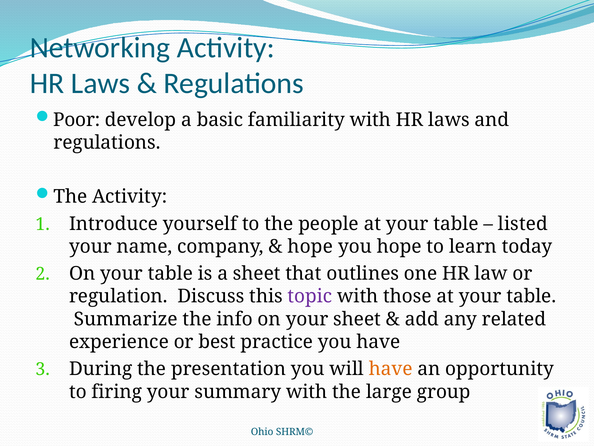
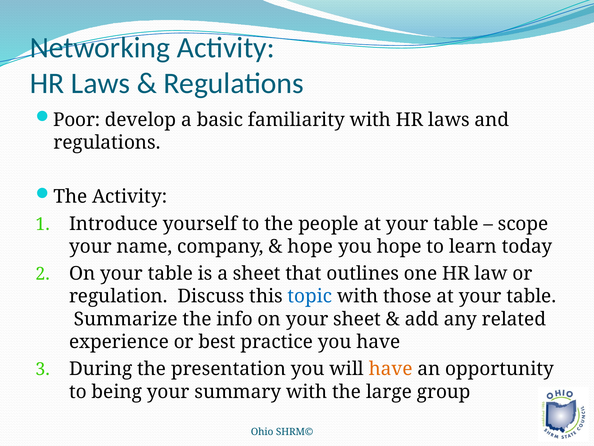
listed: listed -> scope (523, 223)
topic colour: purple -> blue (310, 296)
firing: firing -> being (117, 391)
